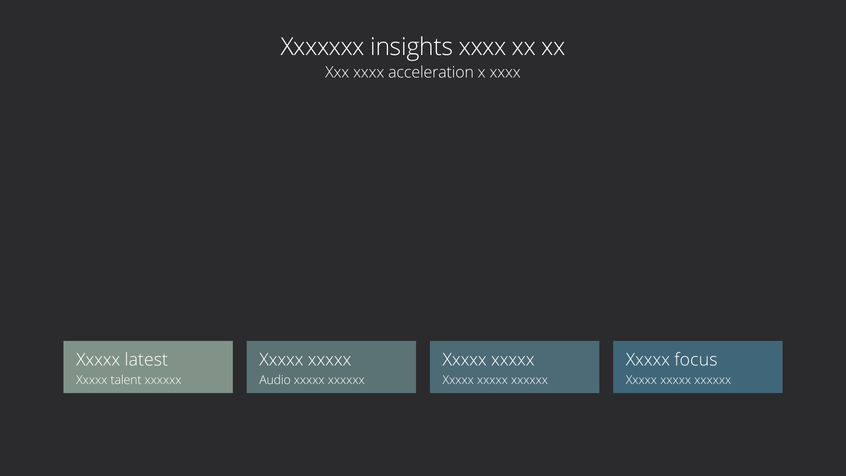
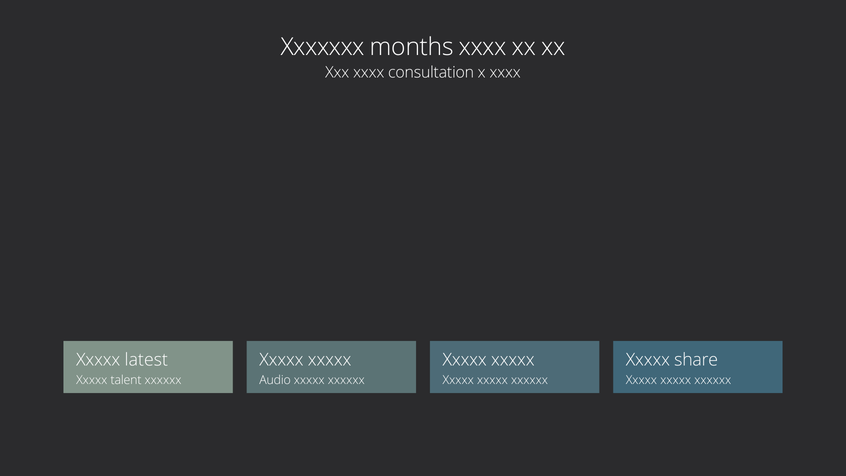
insights: insights -> months (412, 47)
acceleration: acceleration -> consultation (431, 73)
focus: focus -> share (696, 360)
